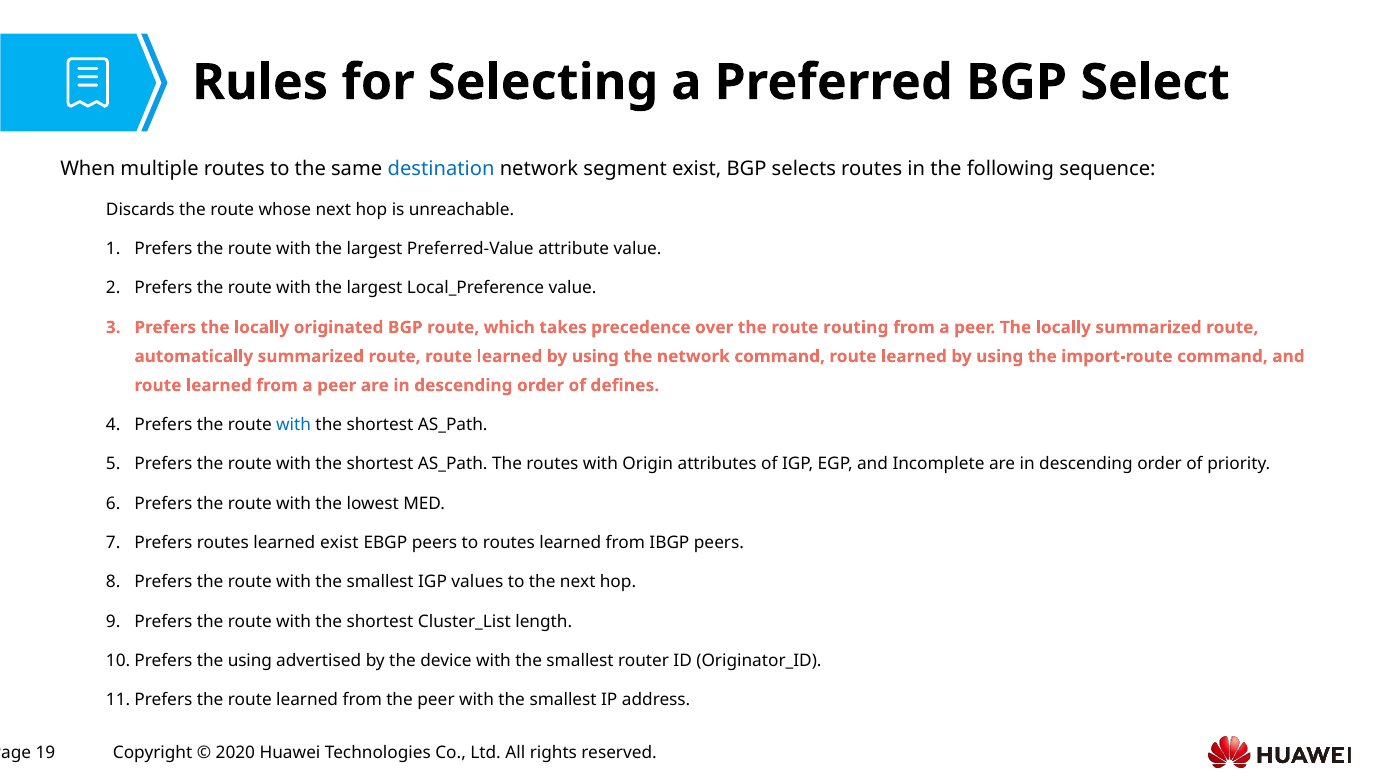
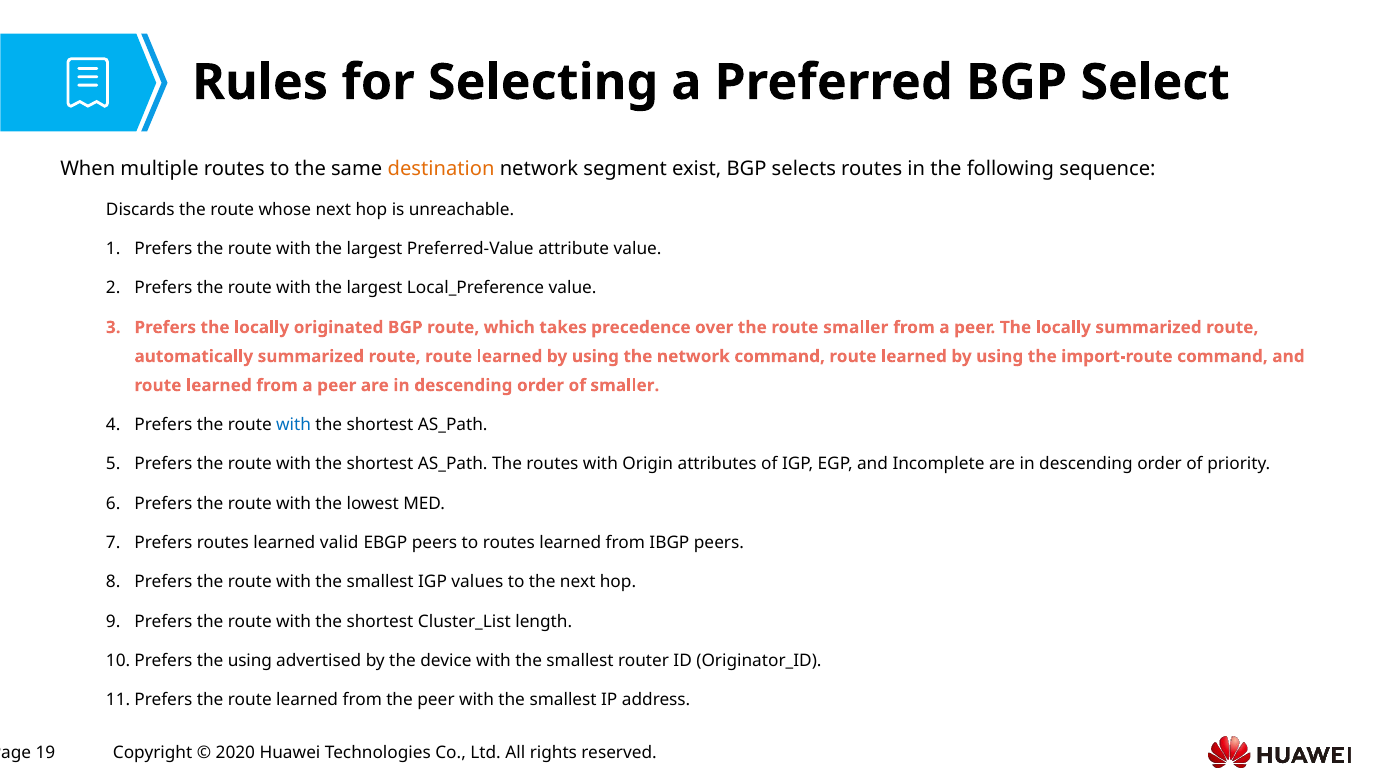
destination colour: blue -> orange (441, 168)
route routing: routing -> smaller (856, 327)
of defines: defines -> smaller (625, 385)
learned exist: exist -> valid (339, 543)
